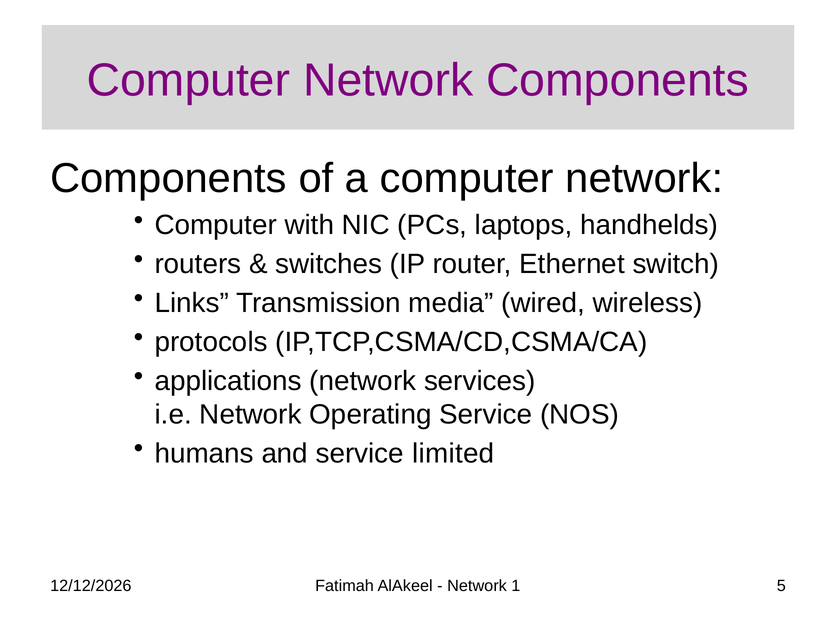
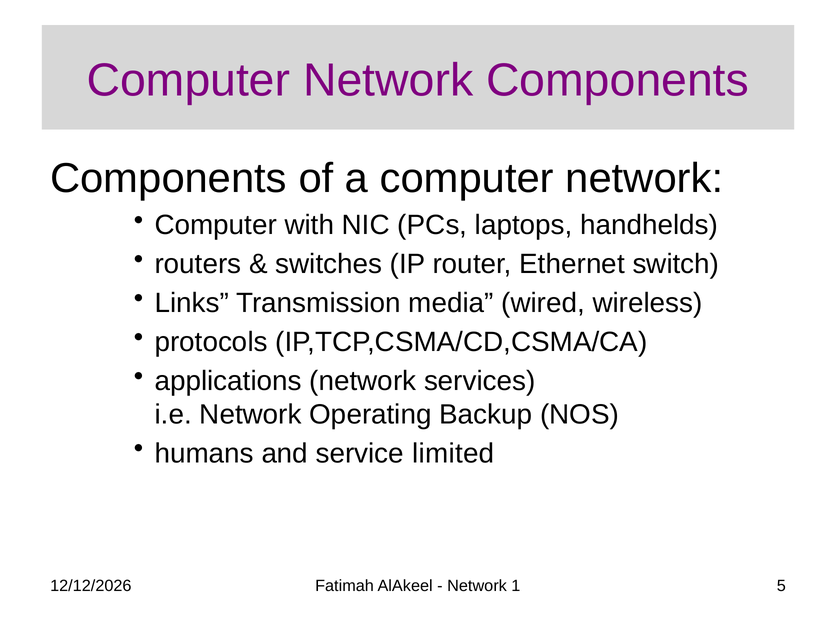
Operating Service: Service -> Backup (486, 414)
